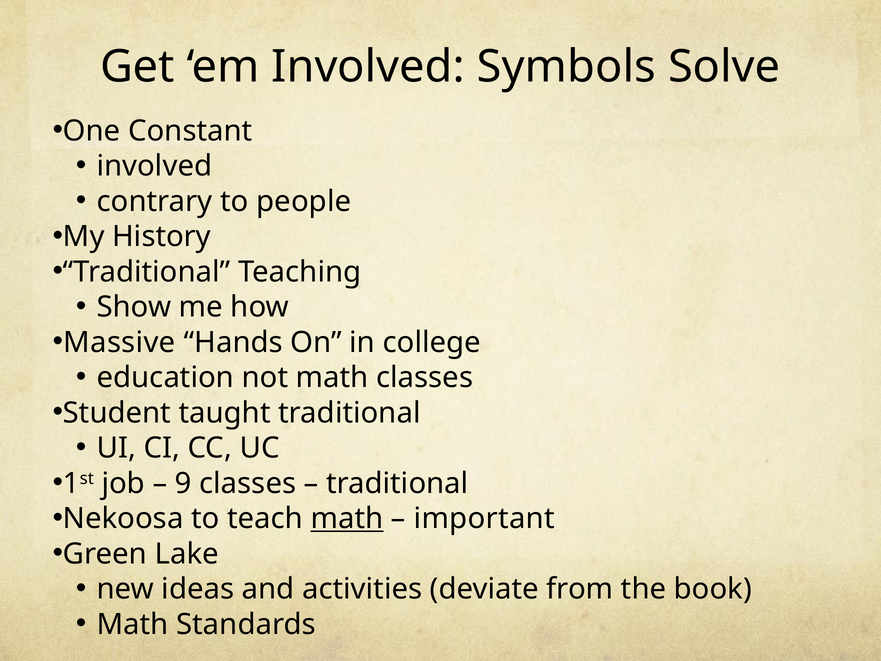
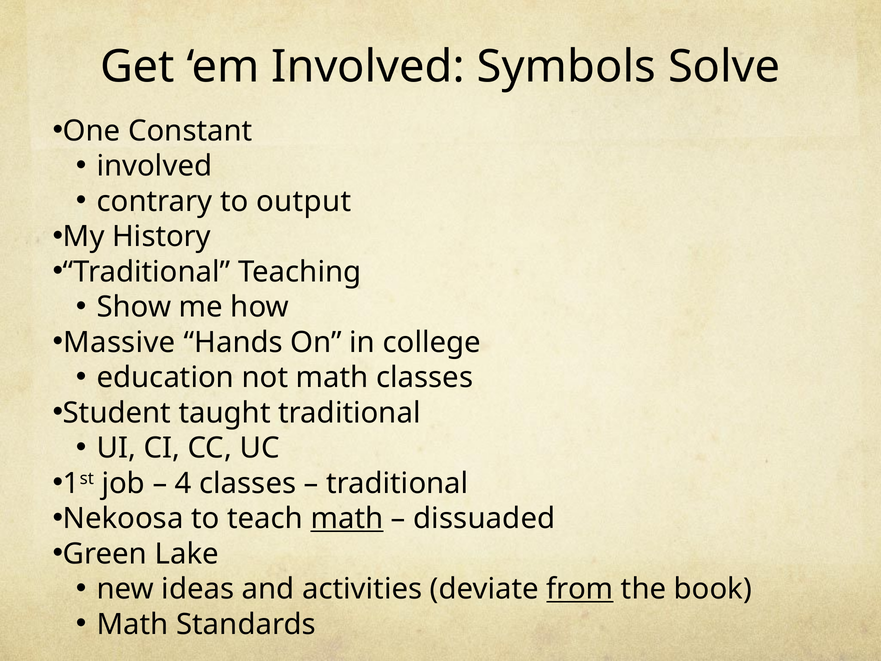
people: people -> output (304, 201)
9: 9 -> 4 (183, 483)
important: important -> dissuaded (484, 518)
from underline: none -> present (580, 589)
